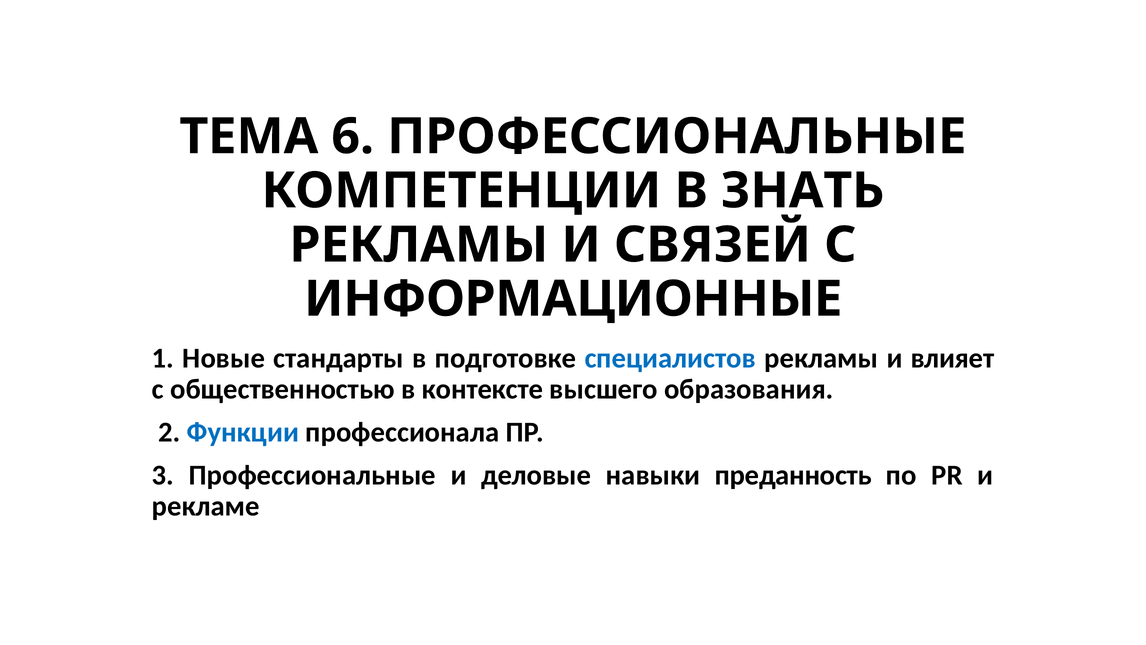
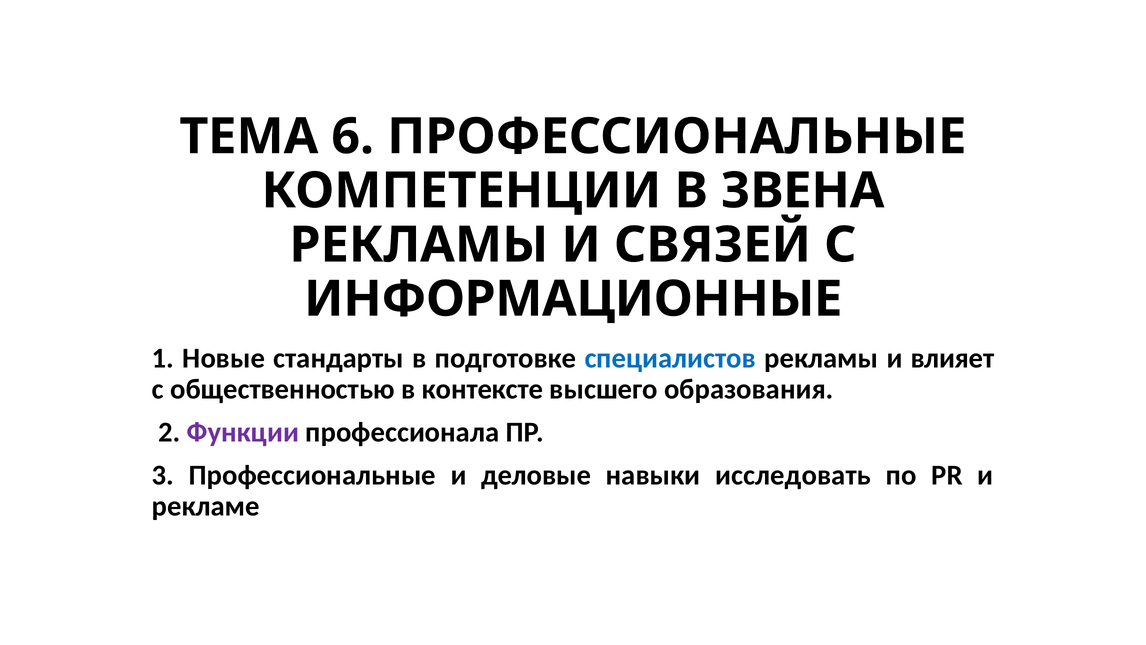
ЗНАТЬ: ЗНАТЬ -> ЗВЕНА (803, 191)
Функции colour: blue -> purple (243, 432)
преданность: преданность -> исследовать (793, 475)
